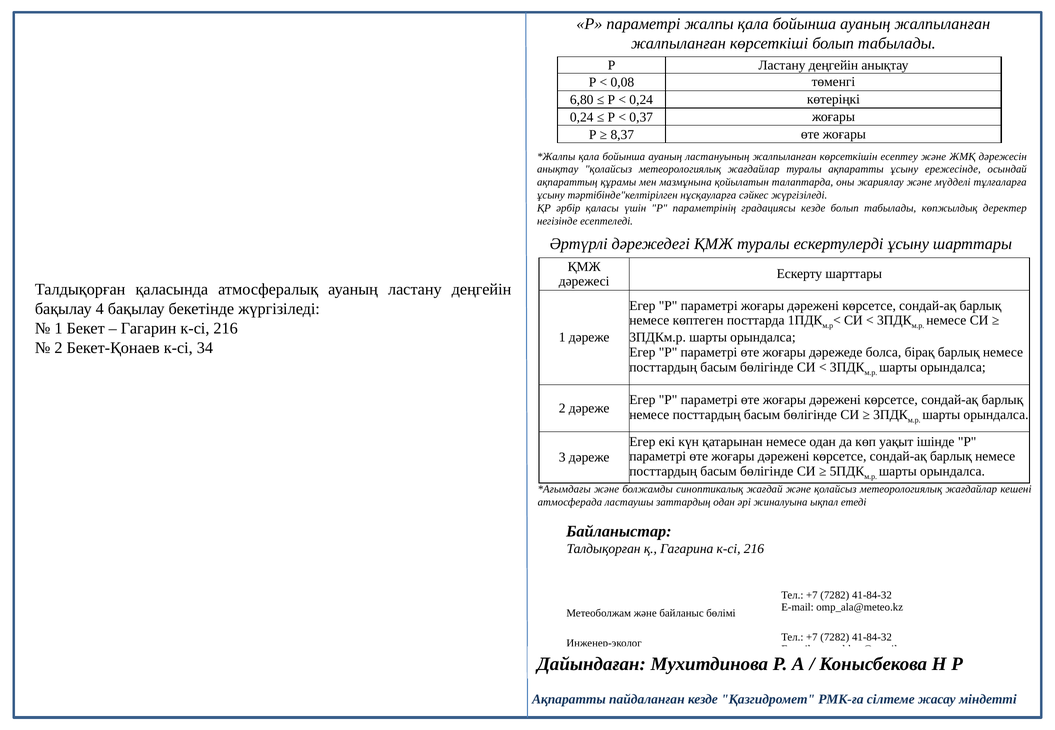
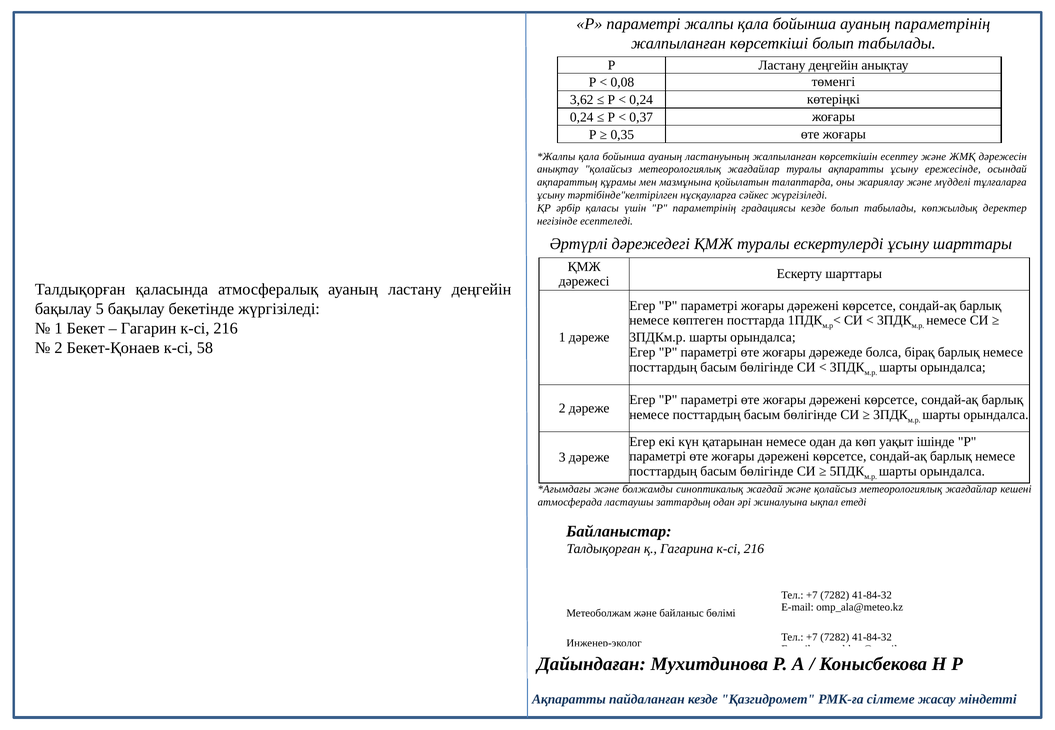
ауаның жалпыланған: жалпыланған -> параметрінің (942, 24)
6,80: 6,80 -> 3,62 (582, 100)
8,37: 8,37 -> 0,35 (622, 135)
4: 4 -> 5 (100, 309)
34: 34 -> 58 (205, 348)
